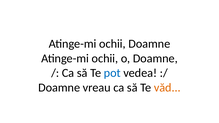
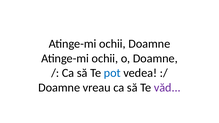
văd colour: orange -> purple (167, 88)
